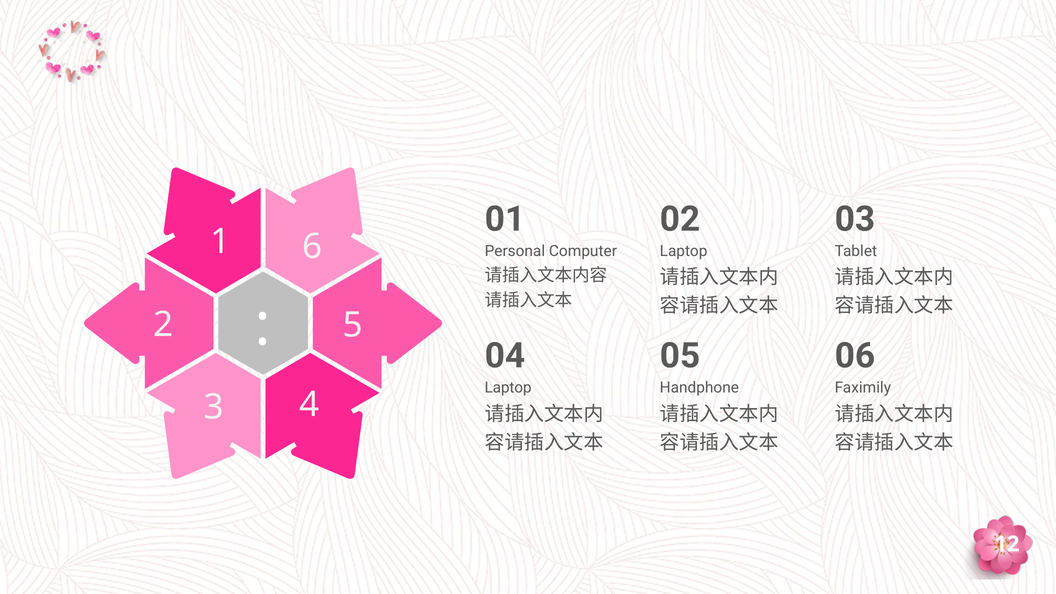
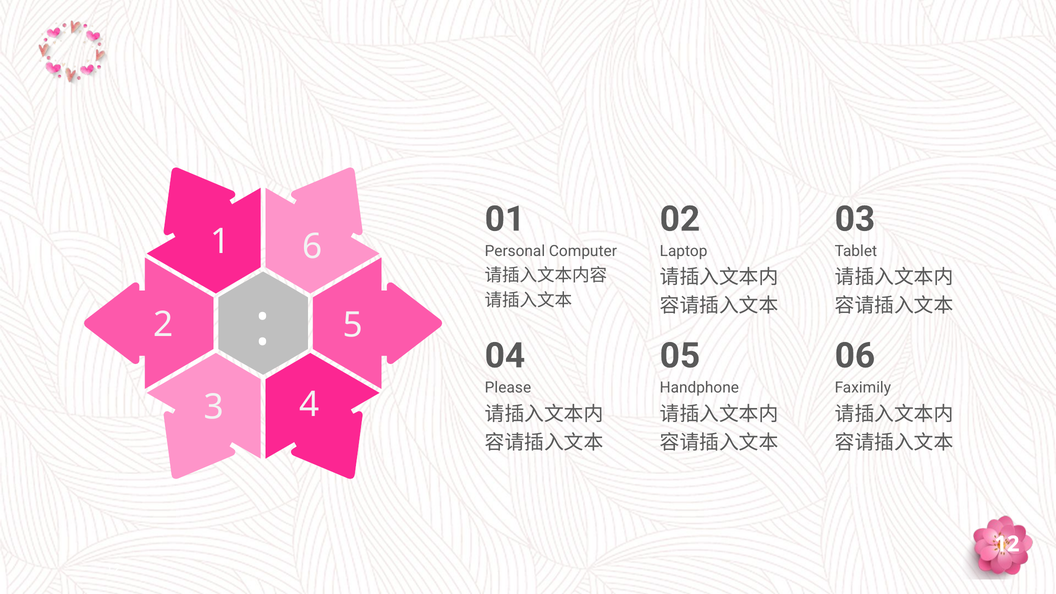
Laptop: Laptop -> Please (508, 388)
